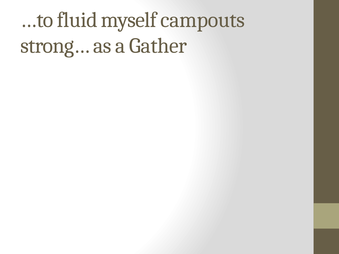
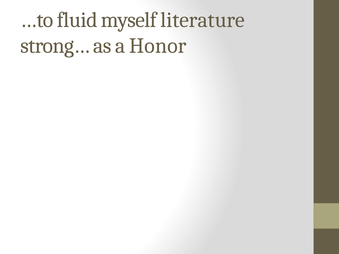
campouts: campouts -> literature (203, 20)
Gather: Gather -> Honor (158, 46)
